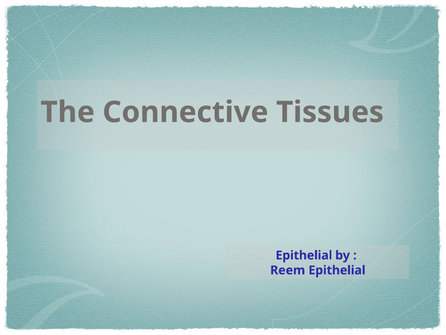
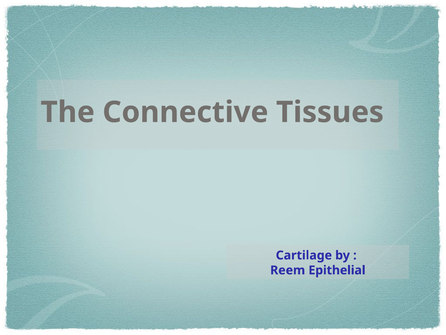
Epithelial: Epithelial -> Cartilage (304, 255)
